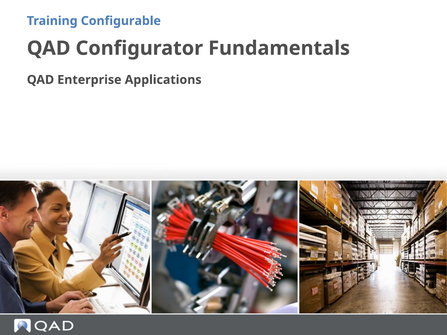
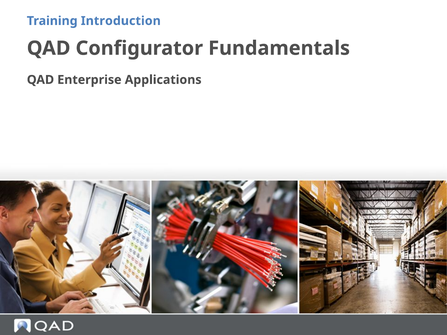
Configurable: Configurable -> Introduction (121, 21)
